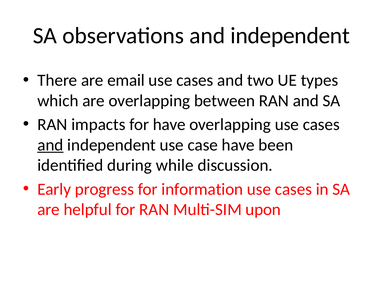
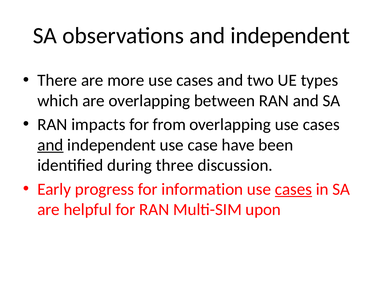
email: email -> more (126, 80)
for have: have -> from (169, 125)
while: while -> three (175, 165)
cases underline: none -> present (293, 189)
